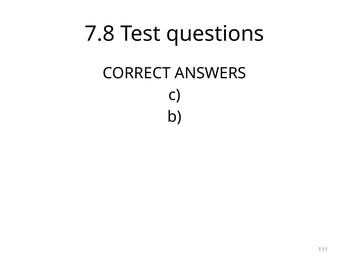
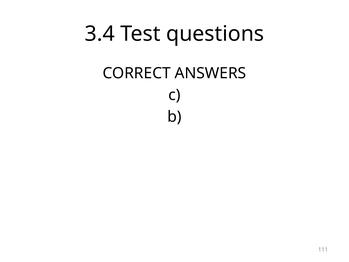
7.8: 7.8 -> 3.4 (100, 34)
